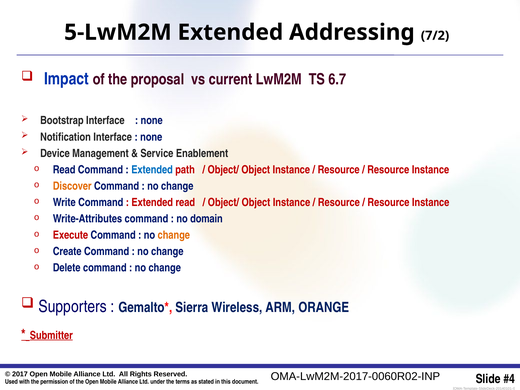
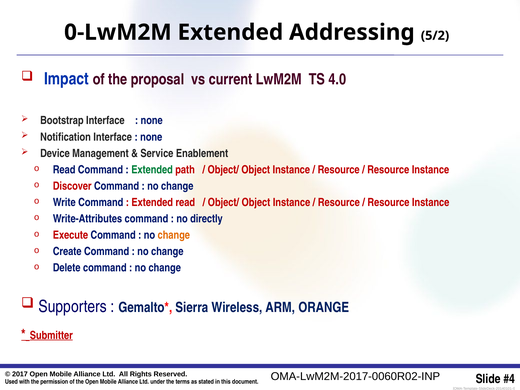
5-LwM2M: 5-LwM2M -> 0-LwM2M (118, 32)
7/2: 7/2 -> 5/2 (435, 36)
6.7: 6.7 -> 4.0 (337, 79)
Extended colour: blue -> green (152, 170)
Discover colour: orange -> red (72, 186)
domain: domain -> directly (206, 219)
